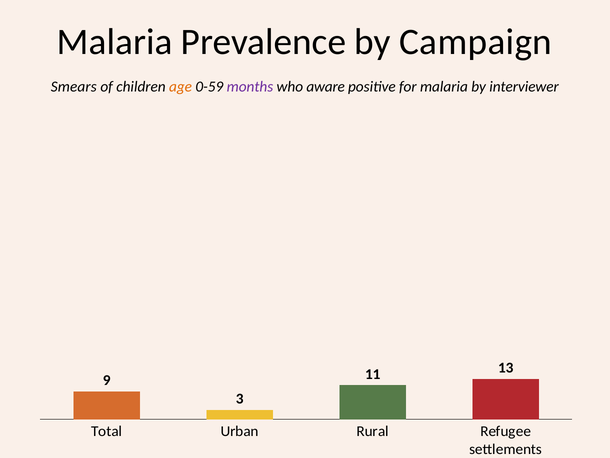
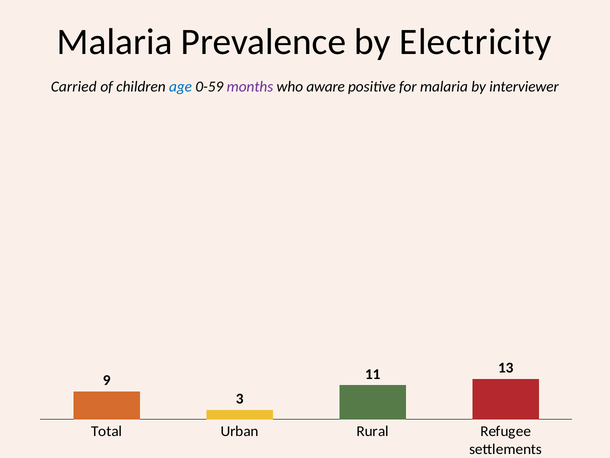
Campaign: Campaign -> Electricity (476, 42)
Smears: Smears -> Carried (74, 87)
age colour: orange -> blue (181, 87)
